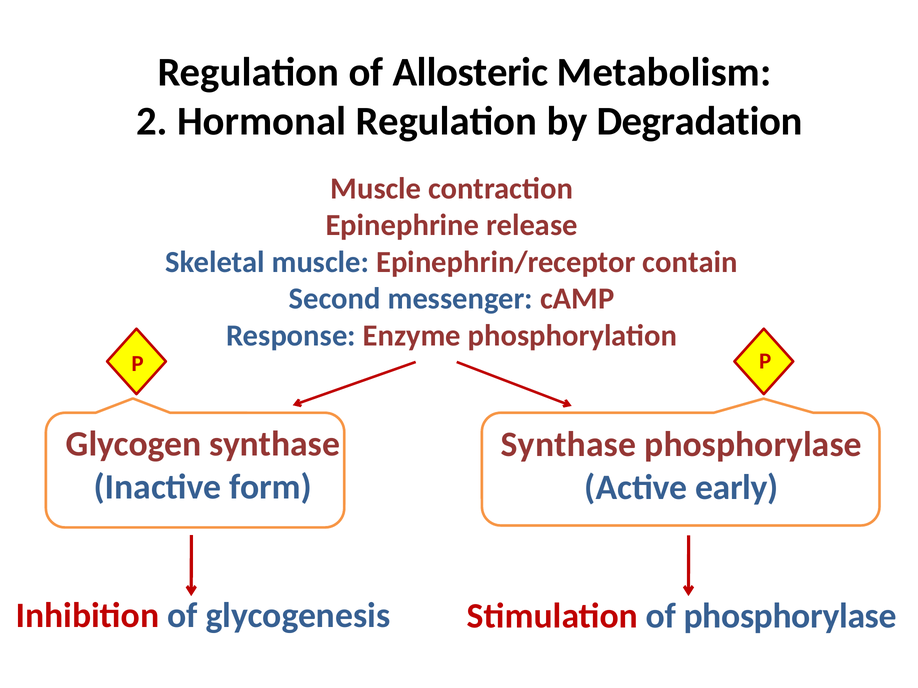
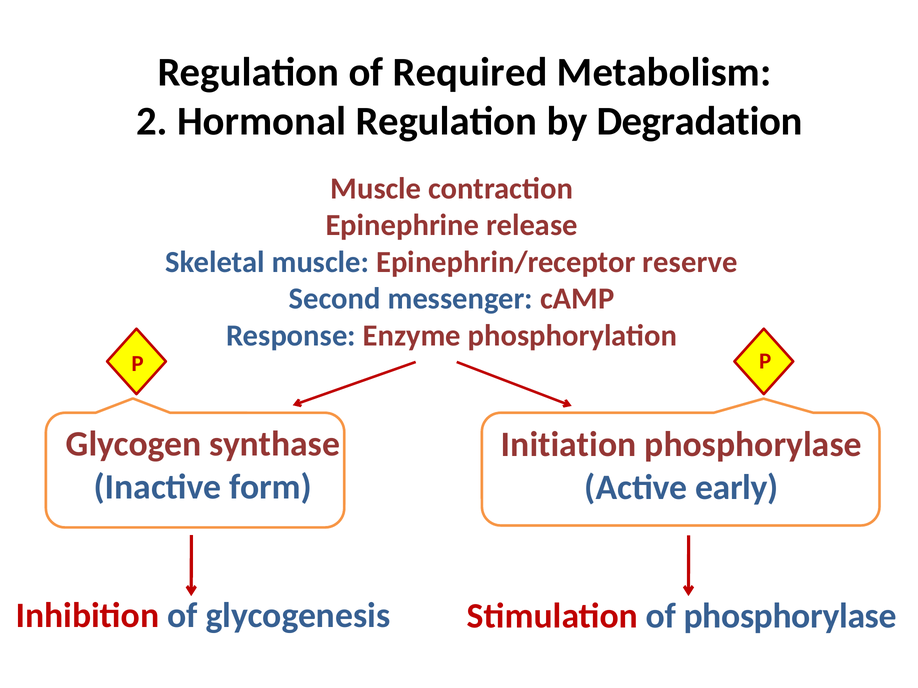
Allosteric: Allosteric -> Required (470, 72)
contain: contain -> reserve (690, 262)
Synthase: Synthase -> Initiation (569, 445)
